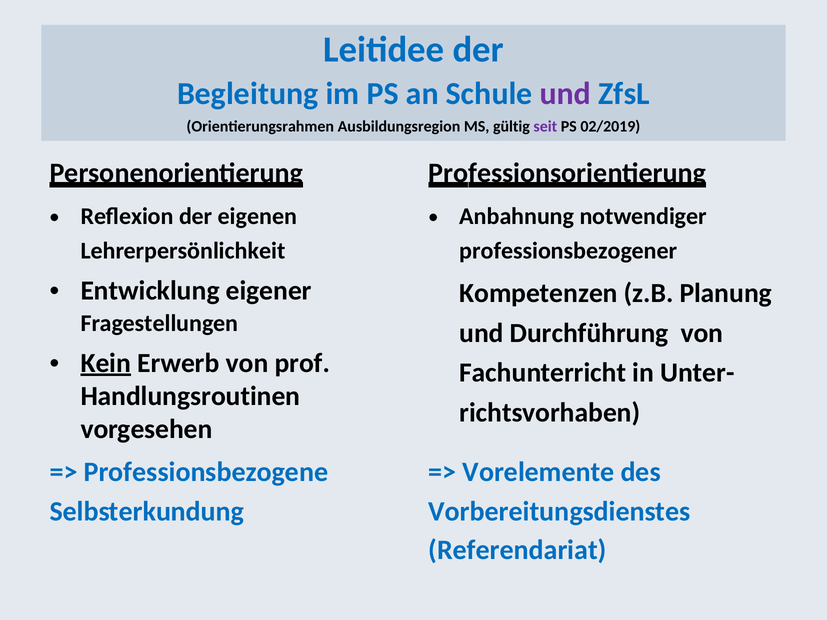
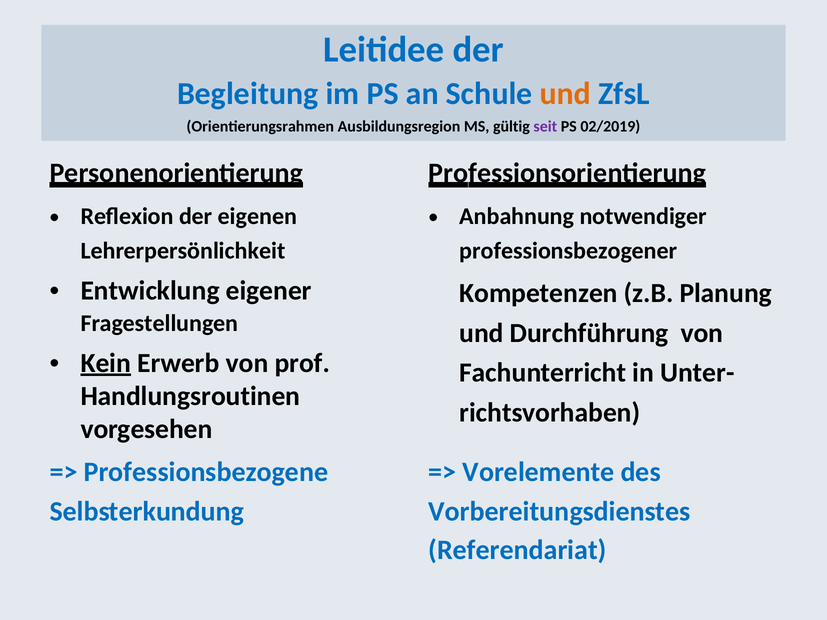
und colour: purple -> orange (565, 94)
